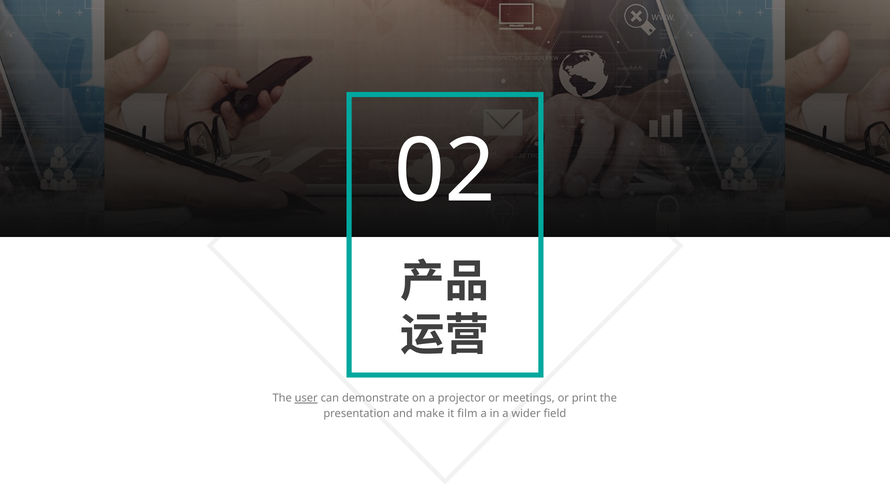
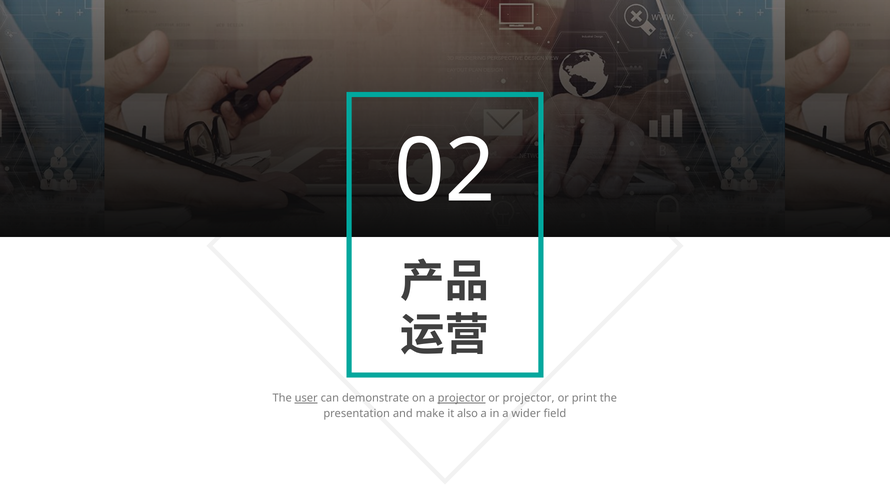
projector underline: none -> present (462, 398)
or meetings: meetings -> projector (529, 398)
film: film -> also (468, 413)
